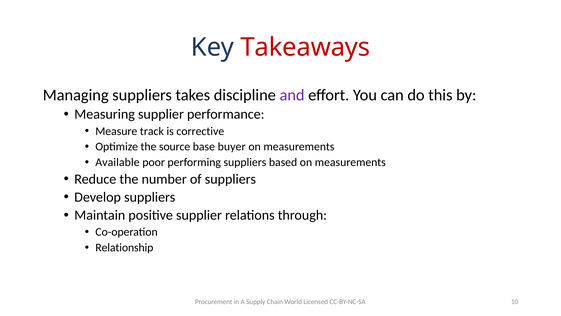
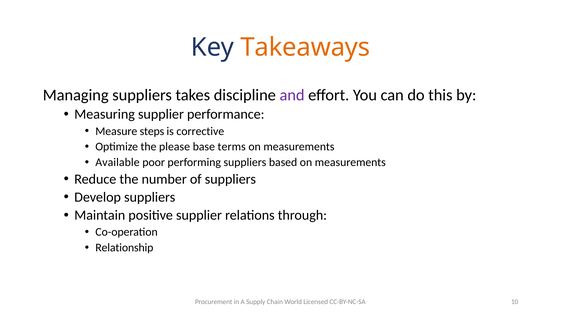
Takeaways colour: red -> orange (305, 47)
track: track -> steps (152, 131)
source: source -> please (175, 147)
buyer: buyer -> terms (232, 147)
